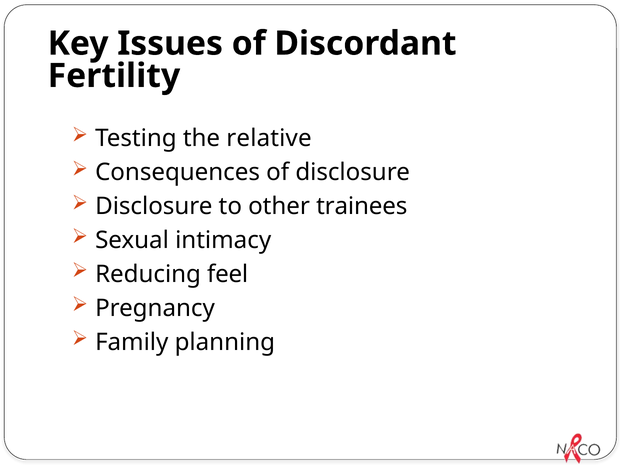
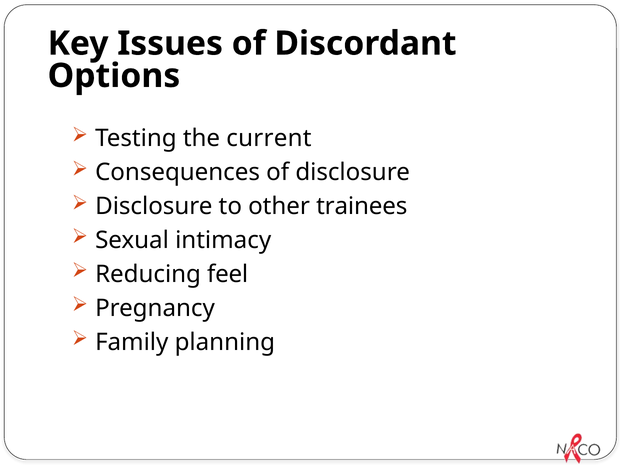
Fertility: Fertility -> Options (114, 76)
relative: relative -> current (269, 138)
